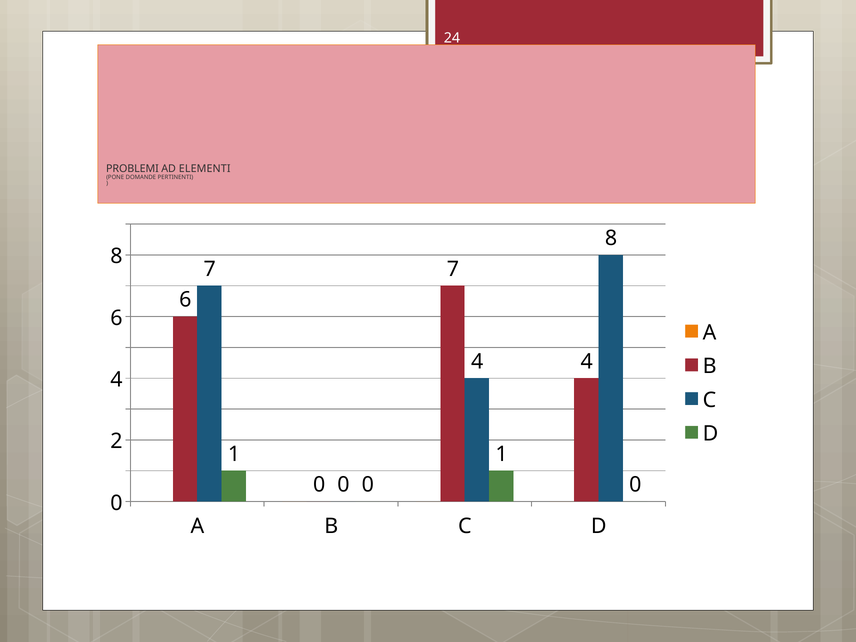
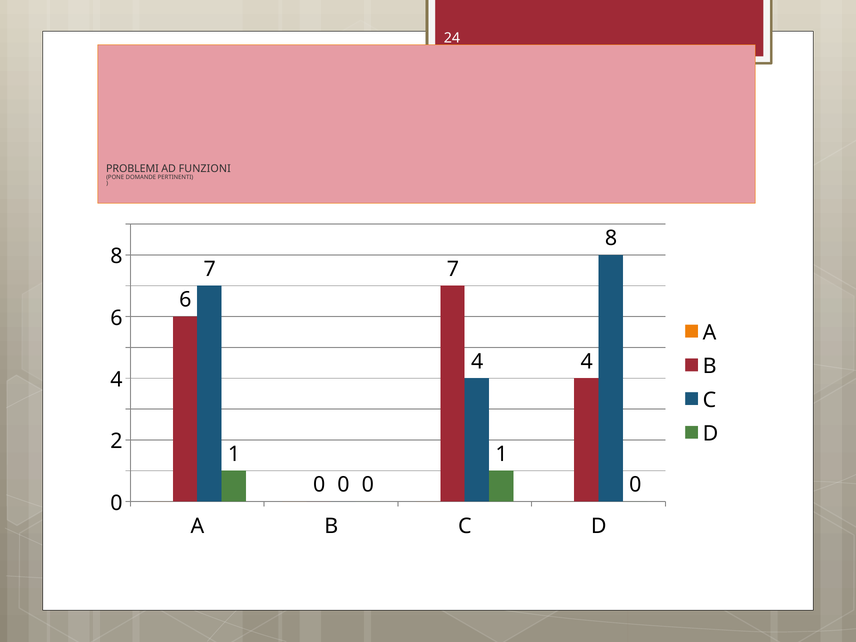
ELEMENTI: ELEMENTI -> FUNZIONI (205, 169)
